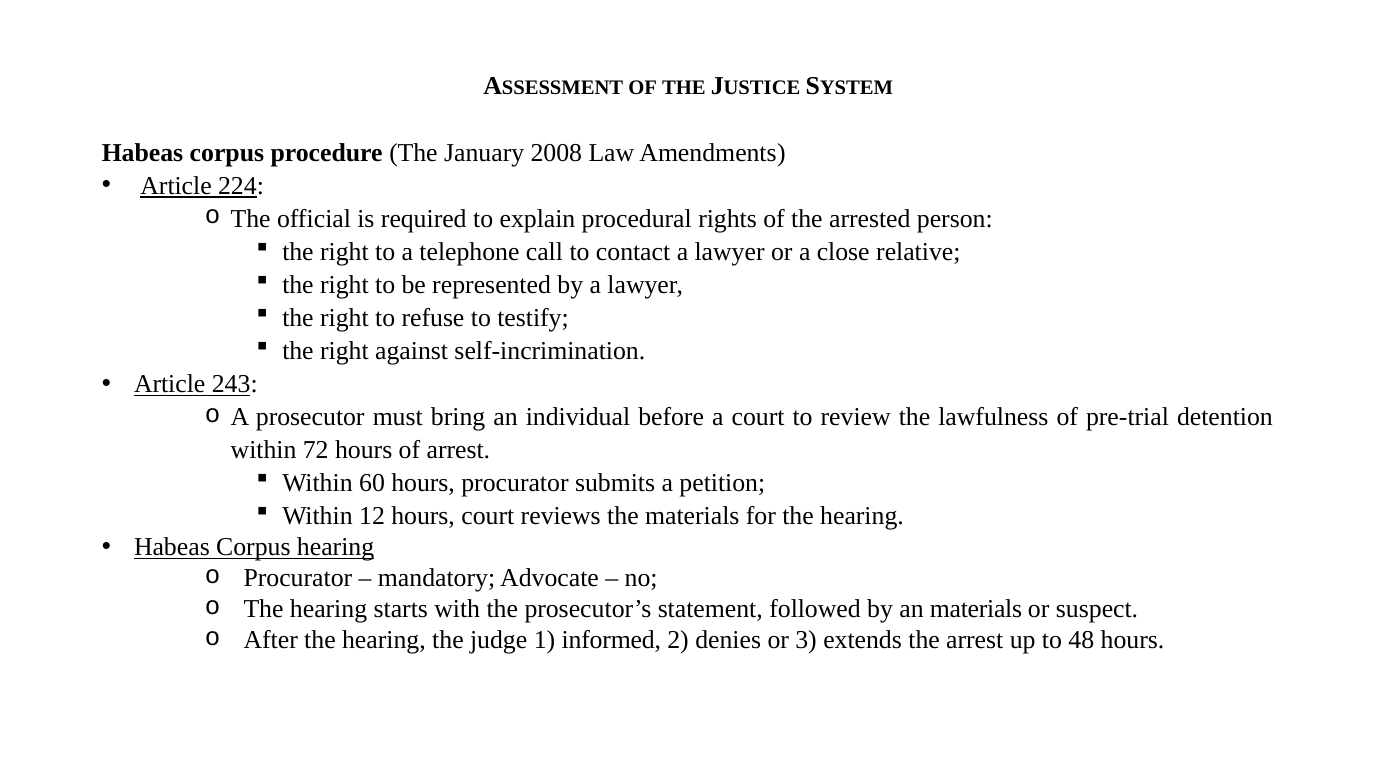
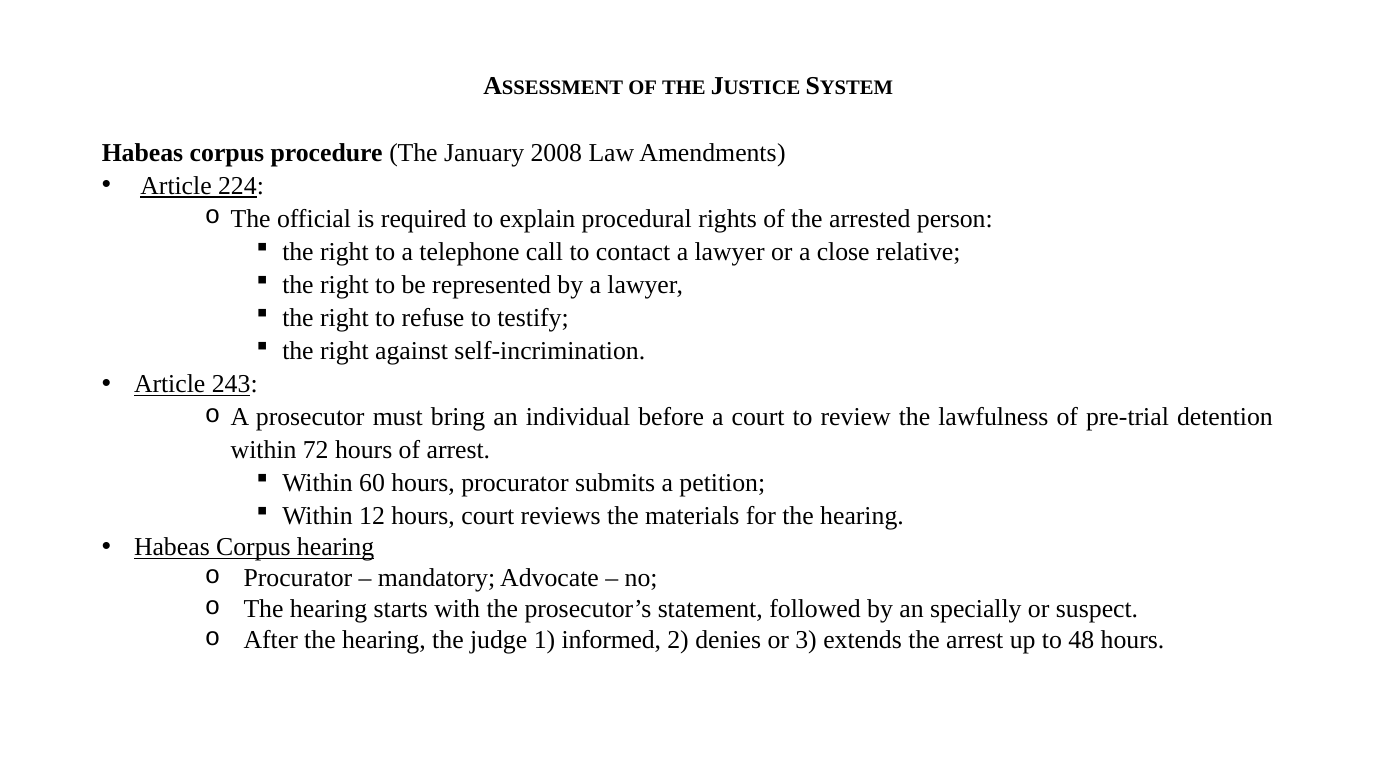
an materials: materials -> specially (976, 610)
